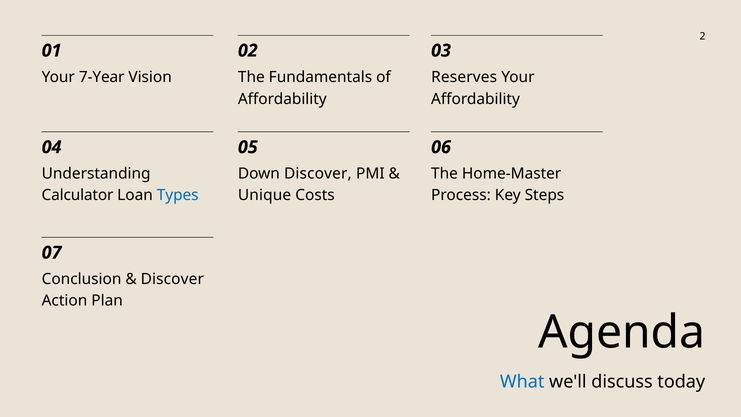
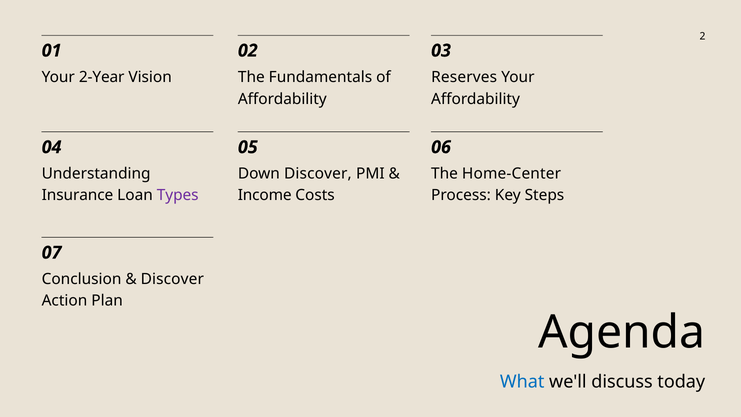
7-Year: 7-Year -> 2-Year (102, 77)
Home-Master: Home-Master -> Home-Center (511, 174)
Calculator: Calculator -> Insurance (78, 195)
Types colour: blue -> purple (178, 195)
Unique: Unique -> Income (265, 195)
